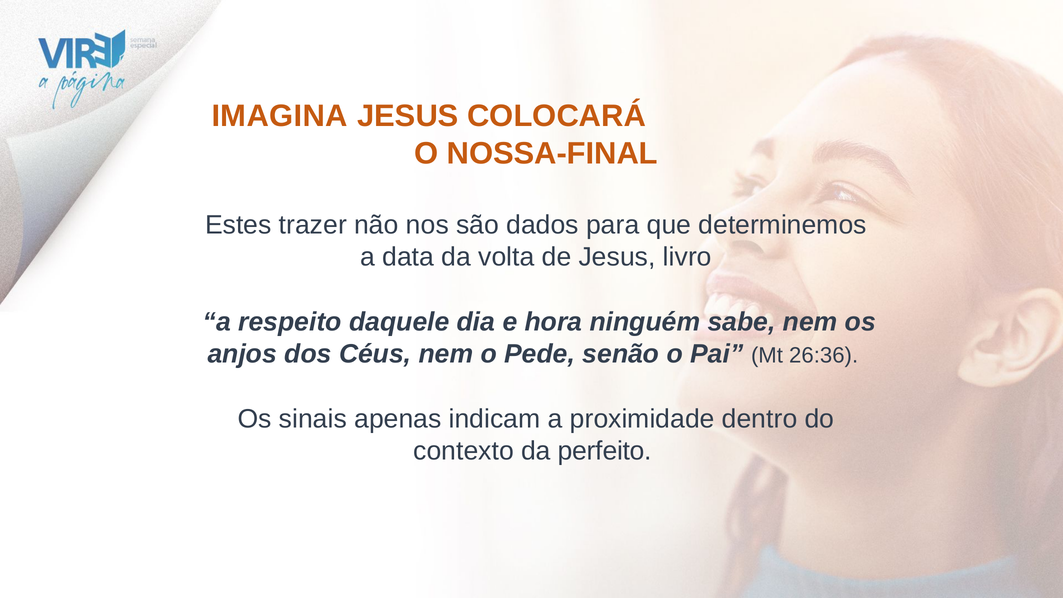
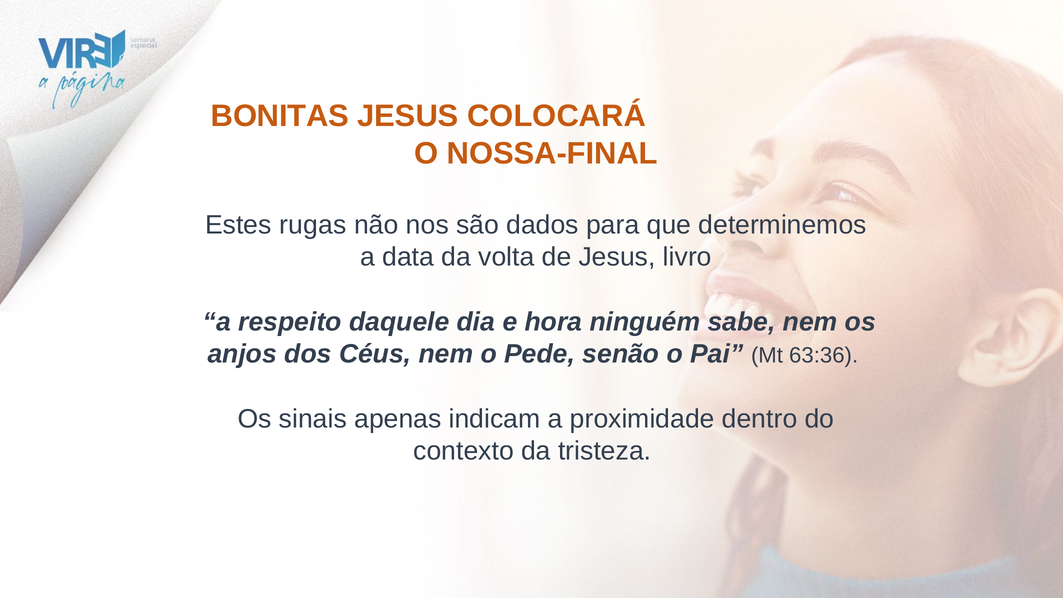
IMAGINA: IMAGINA -> BONITAS (280, 116)
trazer: trazer -> rugas (313, 225)
26:36: 26:36 -> 63:36 (824, 355)
perfeito: perfeito -> tristeza (605, 451)
